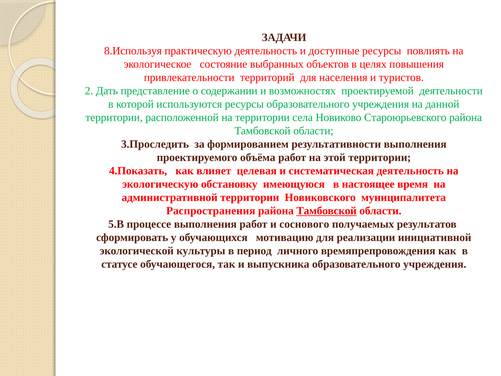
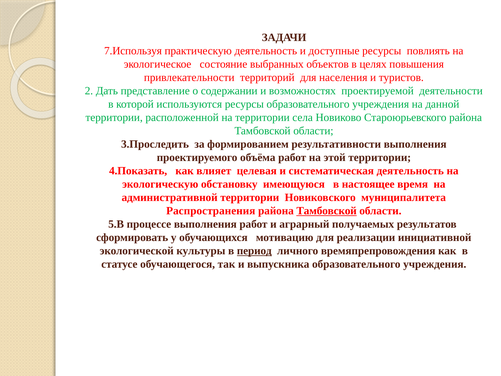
8.Используя: 8.Используя -> 7.Используя (133, 51)
соснового: соснового -> аграрный (304, 224)
период underline: none -> present (254, 251)
